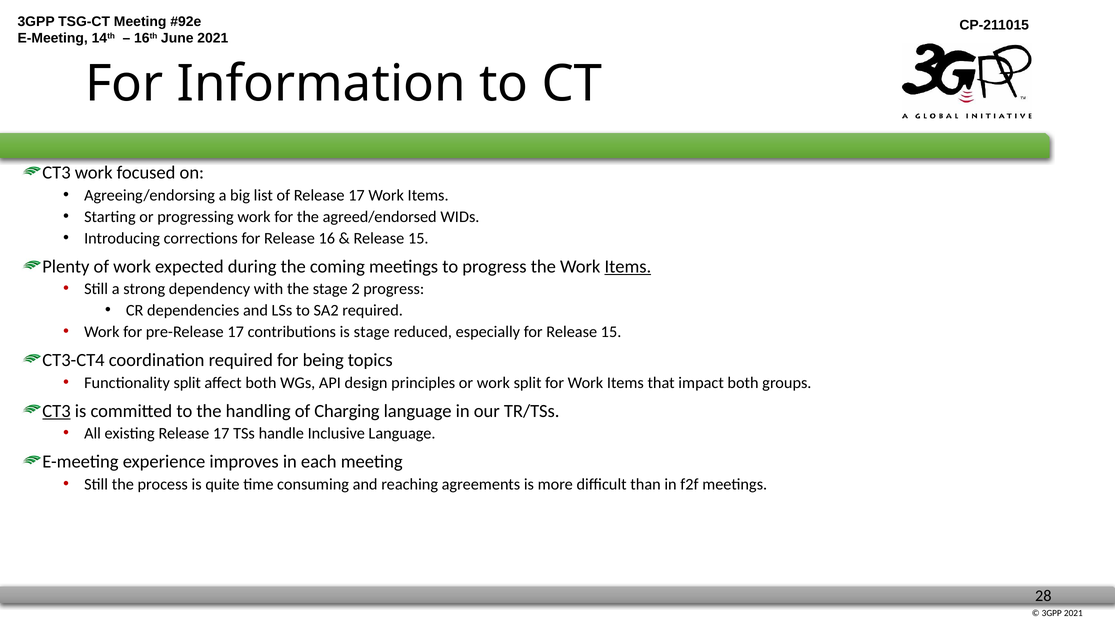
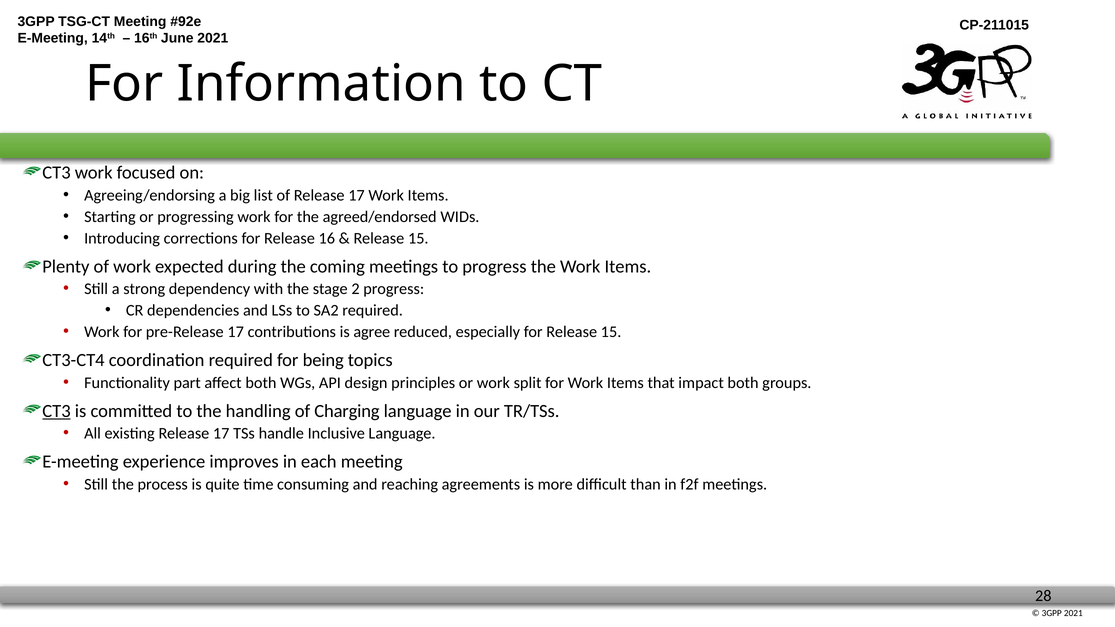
Items underline: present -> none (628, 267)
is stage: stage -> agree (372, 332)
Functionality split: split -> part (187, 383)
